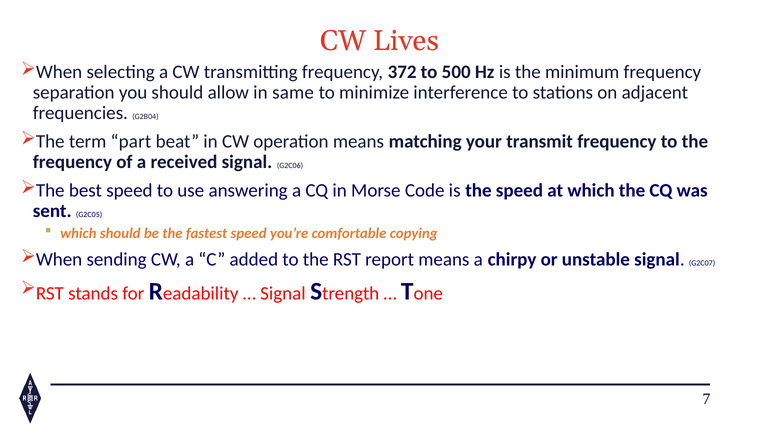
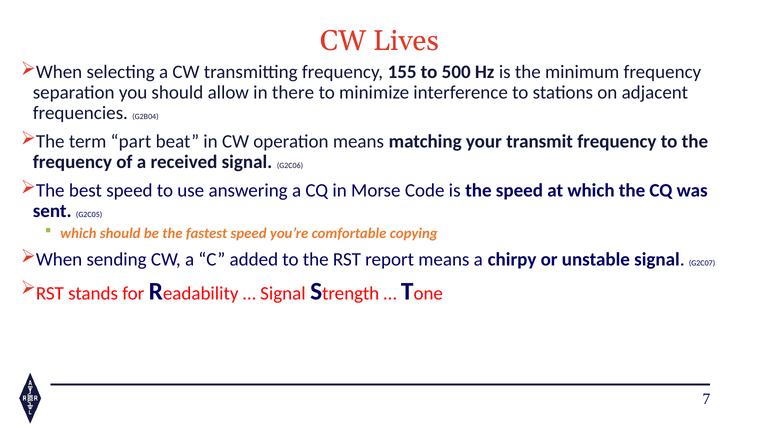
372: 372 -> 155 (402, 72)
same: same -> there (293, 92)
